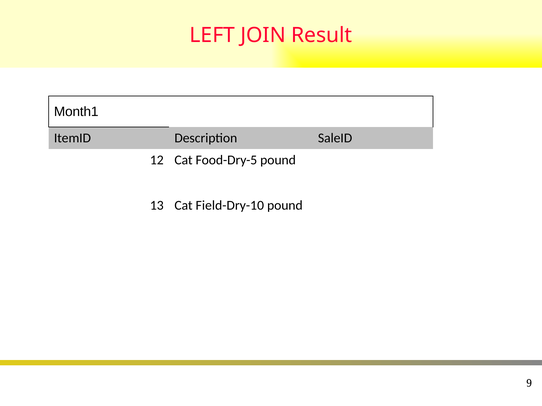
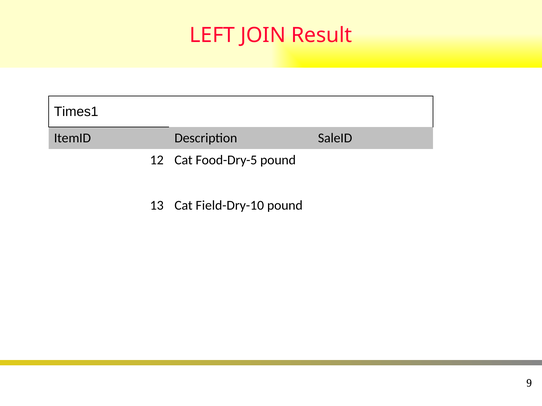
Month1: Month1 -> Times1 (76, 112)
